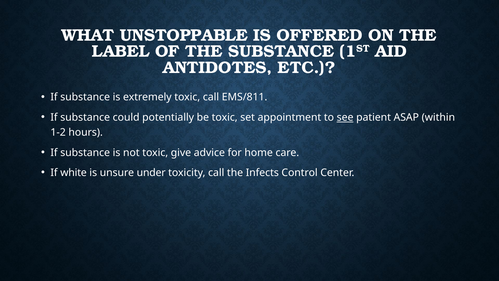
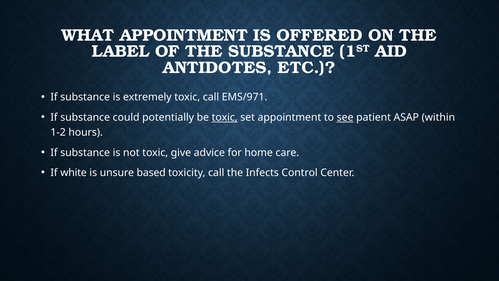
WHAT UNSTOPPABLE: UNSTOPPABLE -> APPOINTMENT (184, 35)
EMS/811: EMS/811 -> EMS/971 (245, 97)
toxic underline: none -> present (225, 117)
under: under -> based (151, 173)
